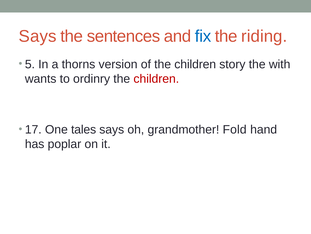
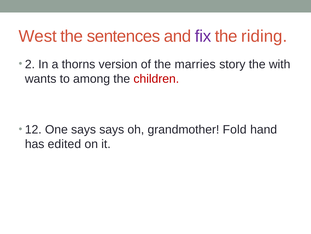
Says: Says -> West (38, 36)
fix colour: blue -> purple (203, 36)
5: 5 -> 2 (30, 64)
of the children: children -> marries (195, 64)
ordinry: ordinry -> among (92, 79)
17: 17 -> 12 (33, 129)
One tales: tales -> says (84, 129)
poplar: poplar -> edited (64, 144)
